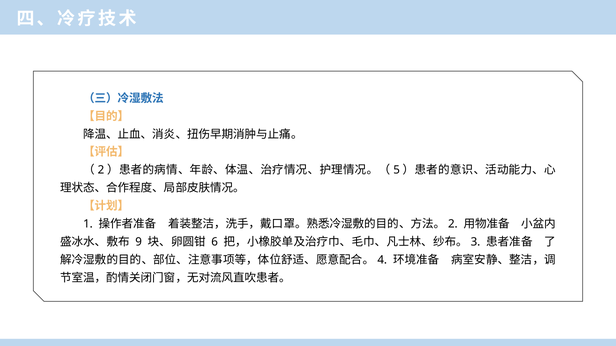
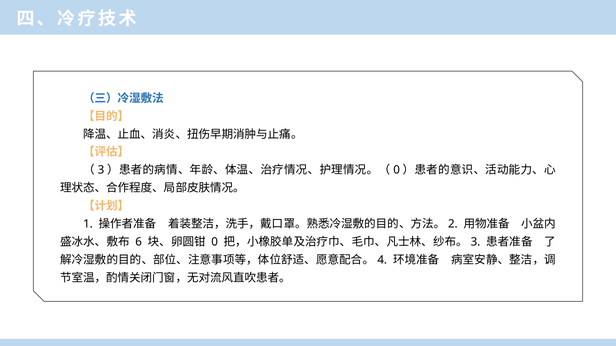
2: 2 -> 3 (101, 170)
5: 5 -> 0 (397, 170)
9: 9 -> 6 (139, 242)
6: 6 -> 0 (215, 242)
